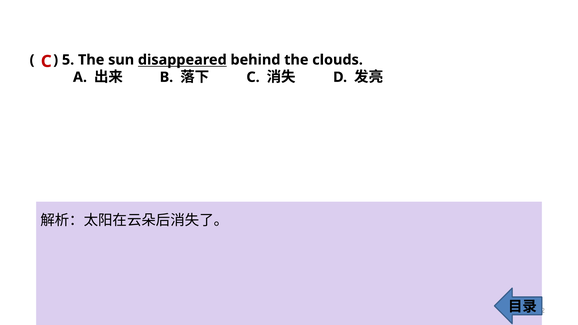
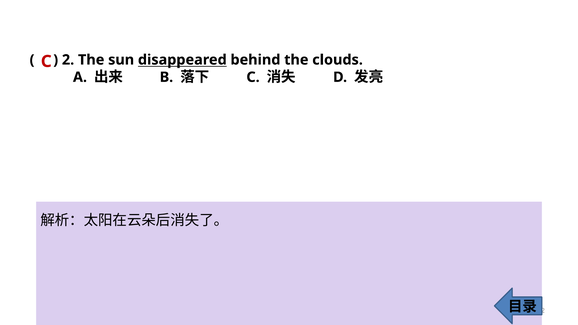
5: 5 -> 2 (68, 60)
